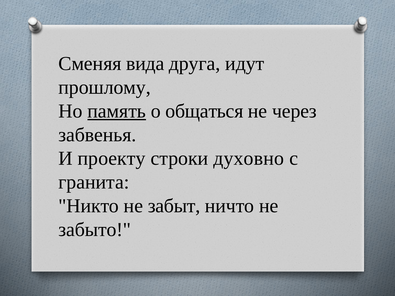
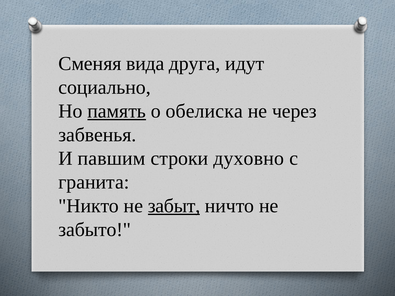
прошлому: прошлому -> социально (105, 87)
общаться: общаться -> обелиска (204, 111)
проекту: проекту -> павшим (112, 159)
забыт underline: none -> present (174, 206)
